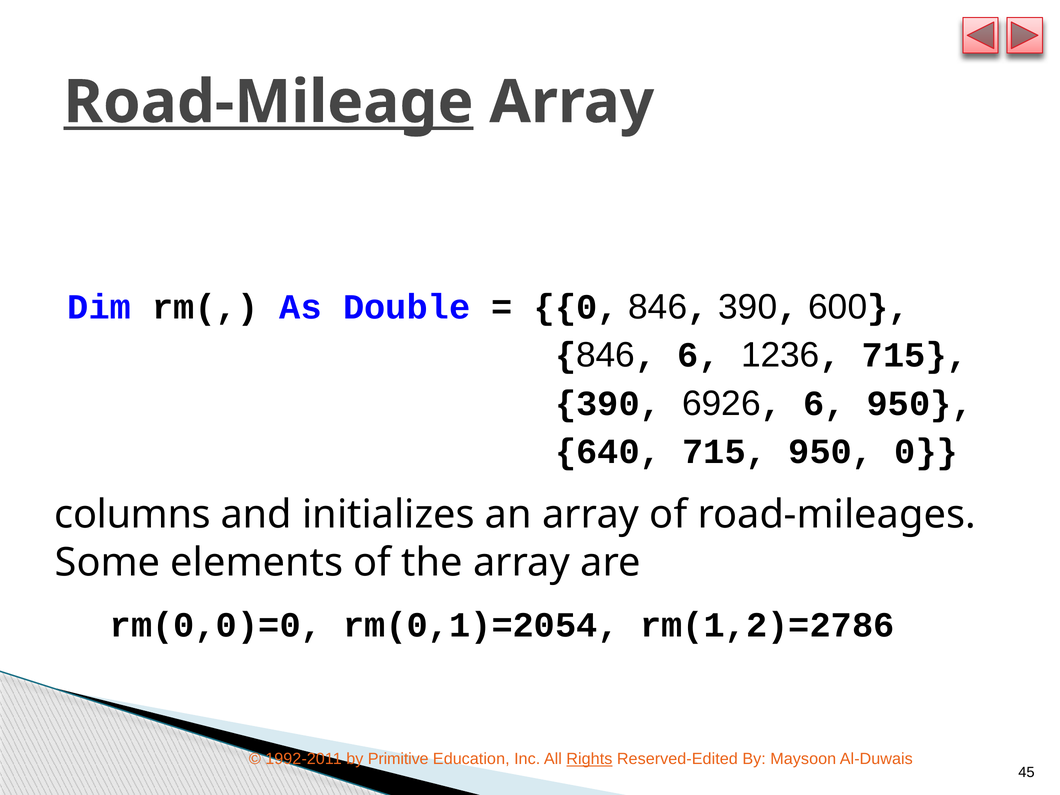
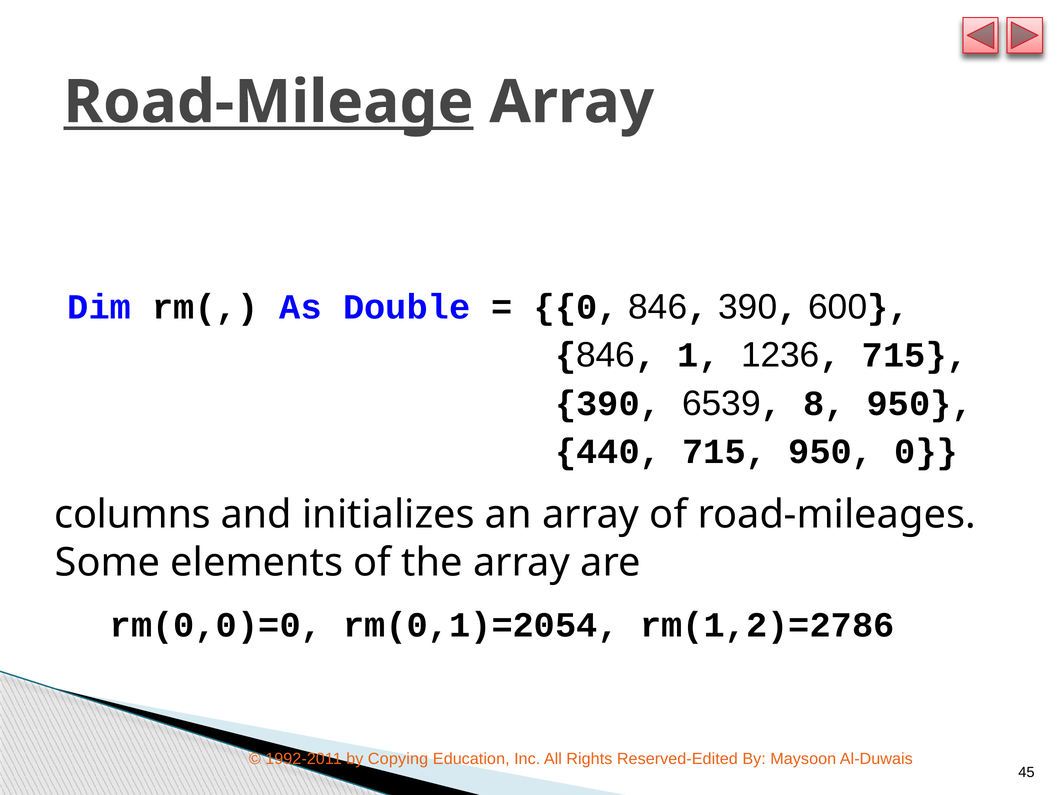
6: 6 -> 1 (699, 355)
6926: 6926 -> 6539 (722, 403)
6: 6 -> 8 (824, 403)
640: 640 -> 440 (608, 452)
Primitive: Primitive -> Copying (398, 759)
Rights underline: present -> none (589, 759)
